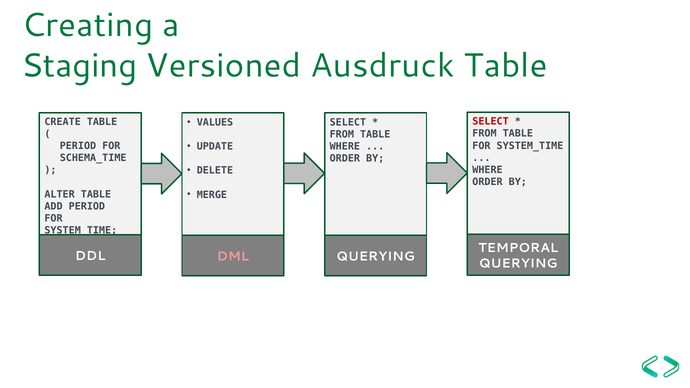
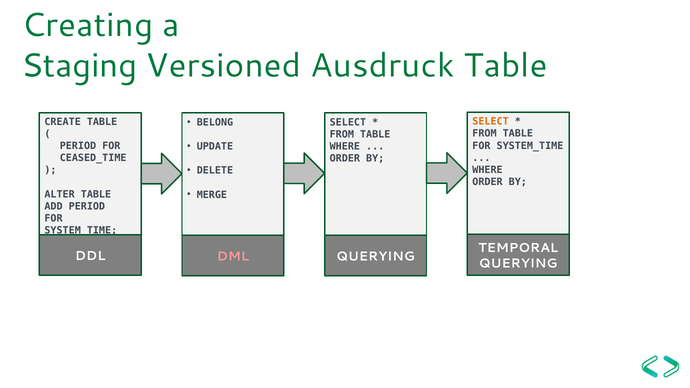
VALUES: VALUES -> BELONG (215, 122)
SELECT colour: red -> orange (491, 122)
SCHEMA_TIME: SCHEMA_TIME -> CEASED_TIME (93, 158)
